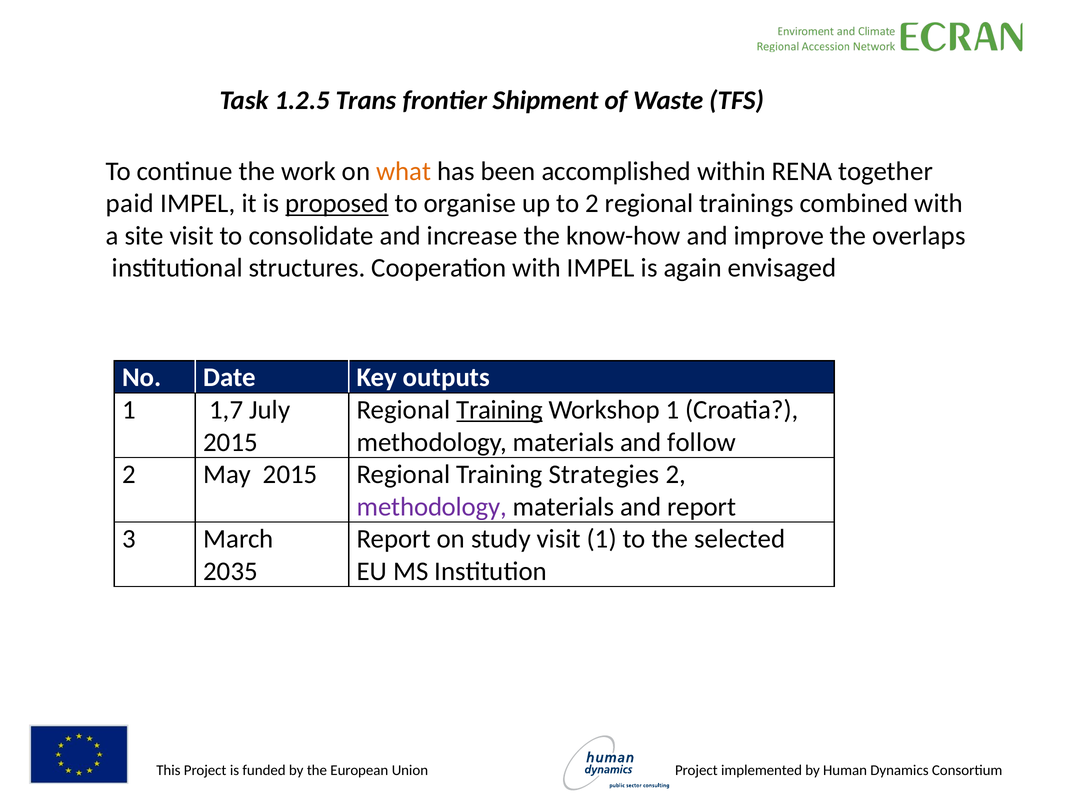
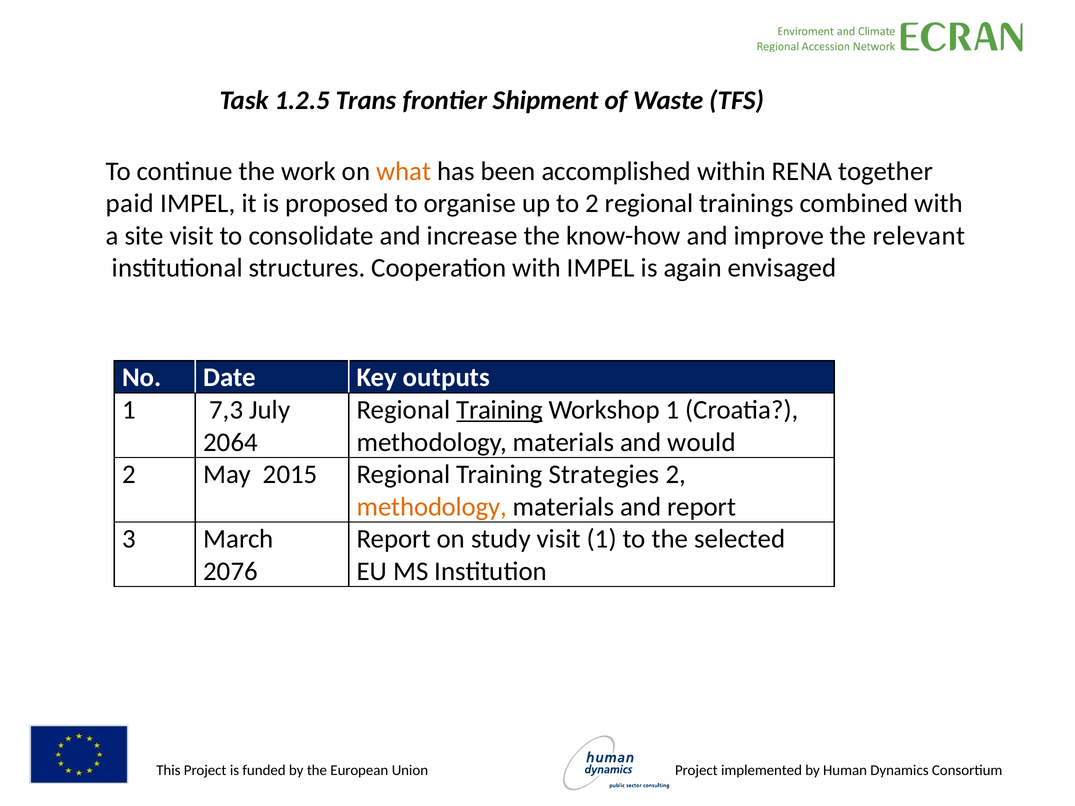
proposed underline: present -> none (337, 204)
overlaps: overlaps -> relevant (919, 236)
1,7: 1,7 -> 7,3 (226, 410)
2015: 2015 -> 2064 (231, 443)
follow: follow -> would (702, 443)
methodology colour: purple -> orange (432, 507)
2035: 2035 -> 2076 (231, 572)
